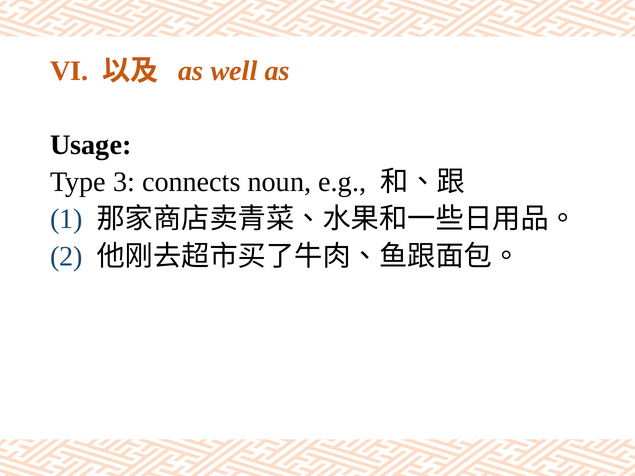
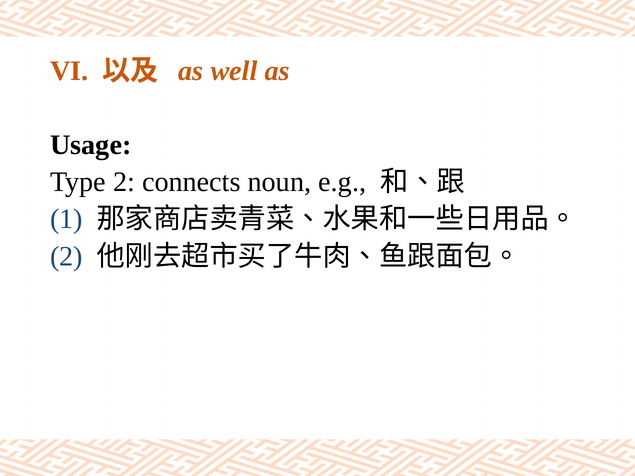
Type 3: 3 -> 2 (124, 182)
